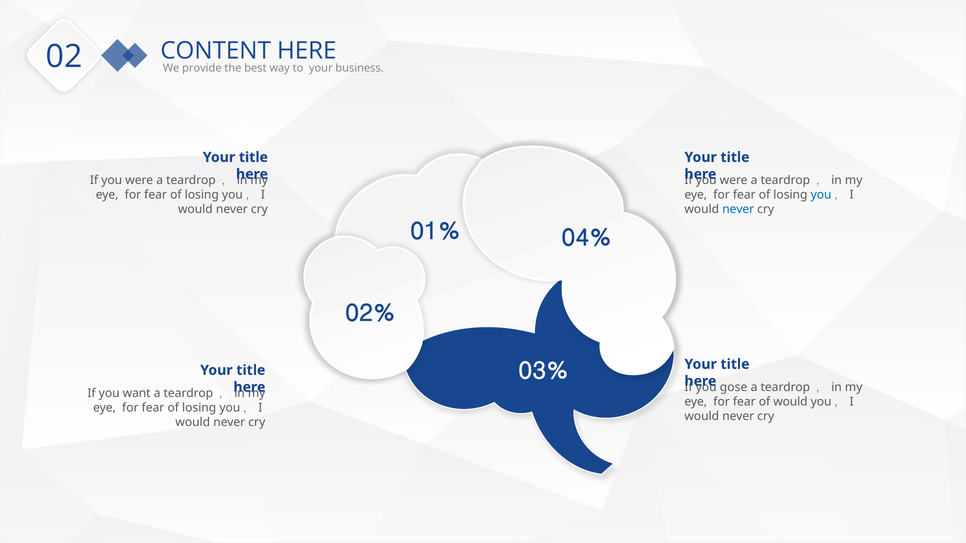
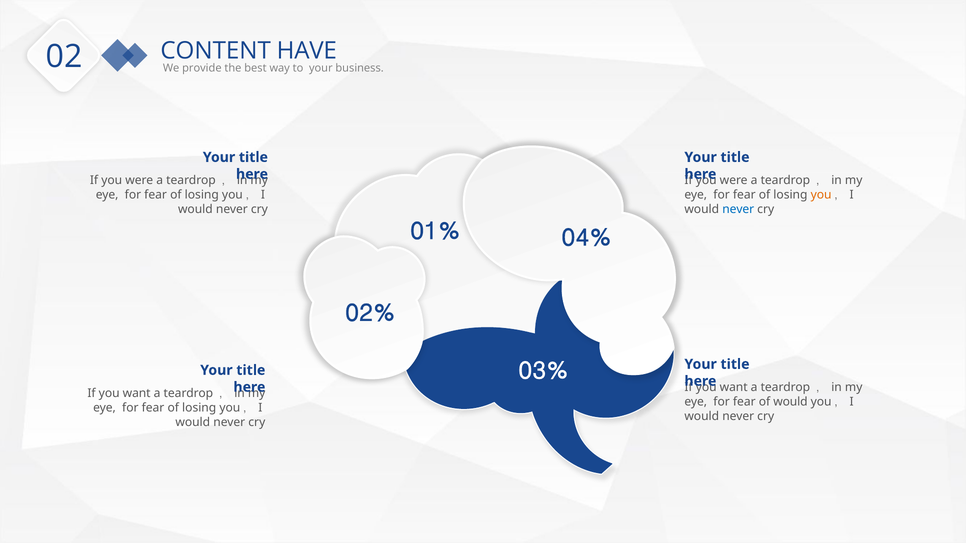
CONTENT HERE: HERE -> HAVE (307, 51)
you colour: blue -> orange (821, 195)
gose: gose -> want (734, 387)
